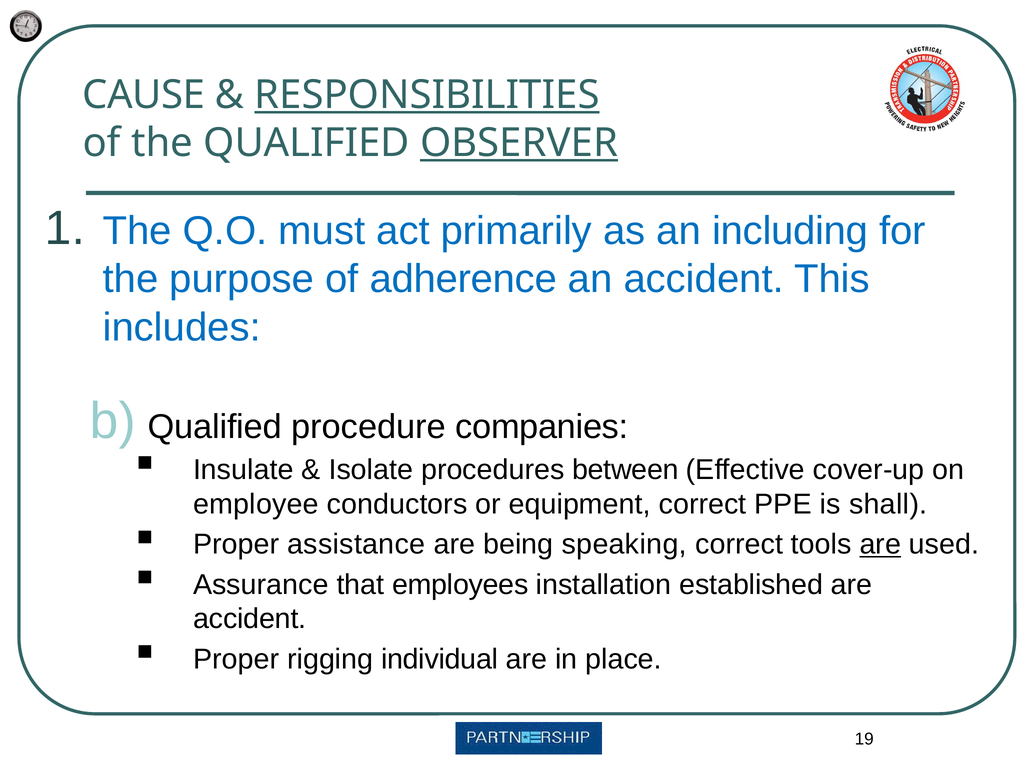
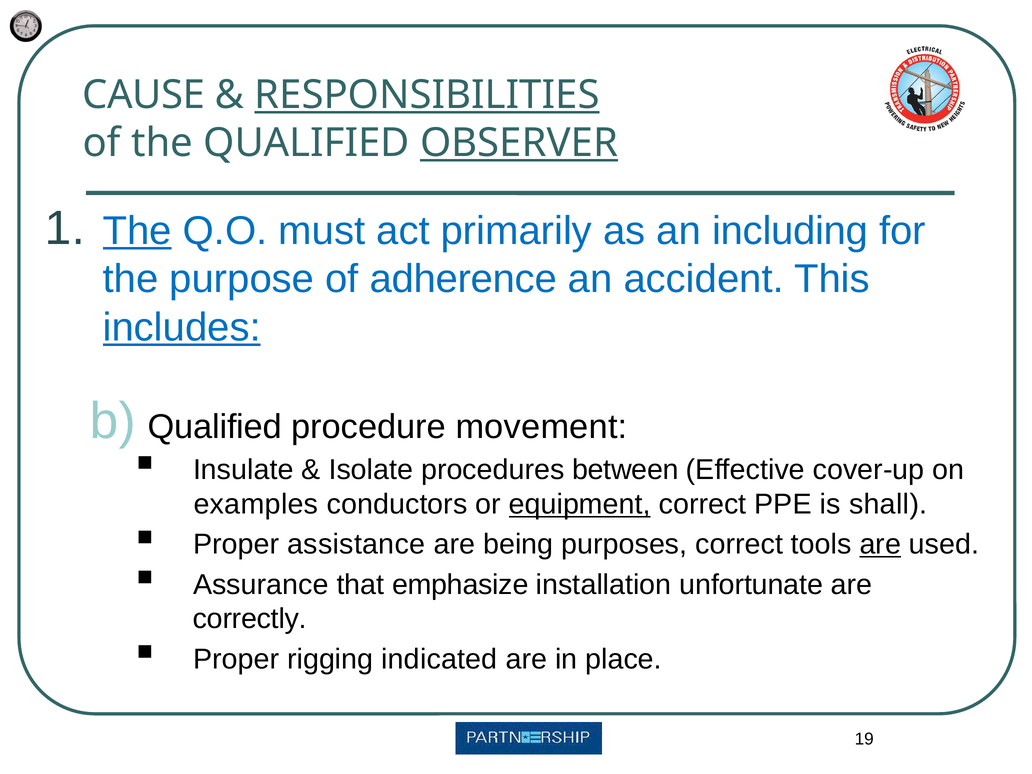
The underline: none -> present (137, 231)
includes underline: none -> present (182, 327)
companies: companies -> movement (542, 427)
employee: employee -> examples (256, 504)
equipment underline: none -> present (580, 504)
speaking: speaking -> purposes (624, 544)
employees: employees -> emphasize (460, 585)
established: established -> unfortunate (751, 585)
accident: accident -> correctly (250, 619)
individual: individual -> indicated (439, 659)
